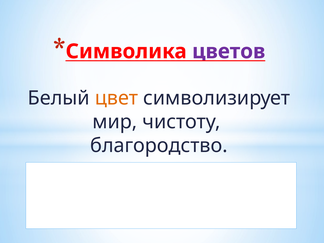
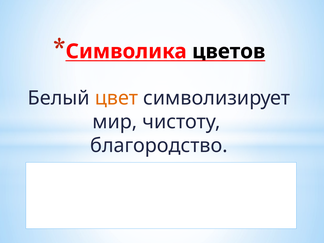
цветов colour: purple -> black (229, 51)
